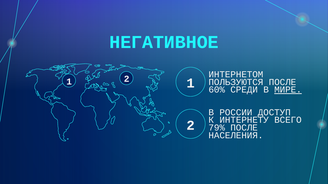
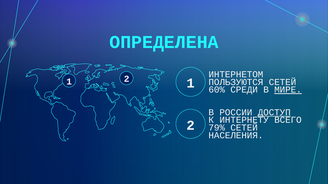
НЕГАТИВНОЕ: НЕГАТИВНОЕ -> ОПРЕДЕЛЕНА (164, 42)
ПОЛЬЗУЮТСЯ ПОСЛЕ: ПОСЛЕ -> СЕТЕЙ (282, 82)
ДОСТУП underline: none -> present (274, 113)
79% ПОСЛЕ: ПОСЛЕ -> СЕТЕЙ (244, 128)
